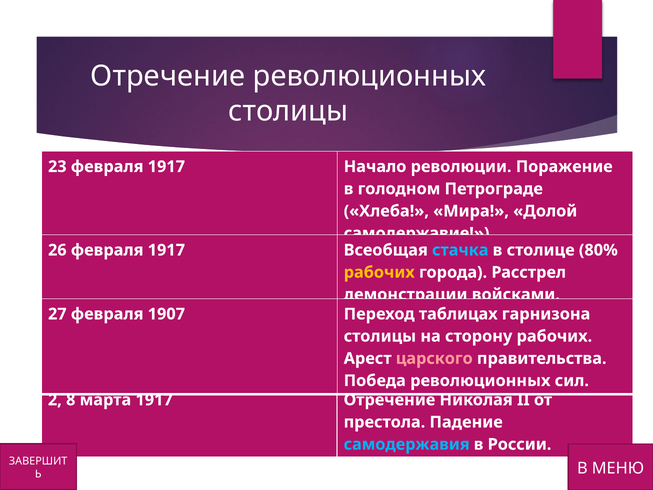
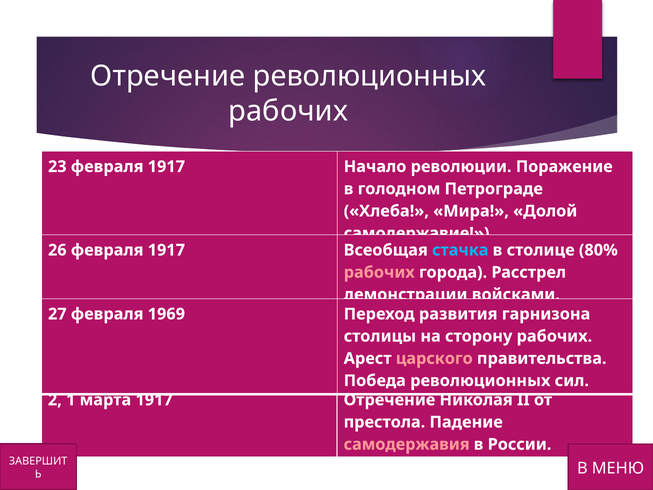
столицы: столицы -> рабочих (288, 111)
рабочих colour: yellow -> pink (379, 272)
1907: 1907 -> 1969 (166, 314)
таблицах: таблицах -> развития (458, 314)
8: 8 -> 1 (71, 400)
самодержавия colour: light blue -> pink (407, 444)
